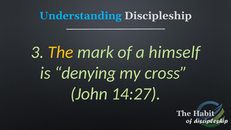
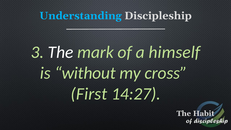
The colour: yellow -> white (61, 52)
denying: denying -> without (85, 73)
John: John -> First (89, 94)
